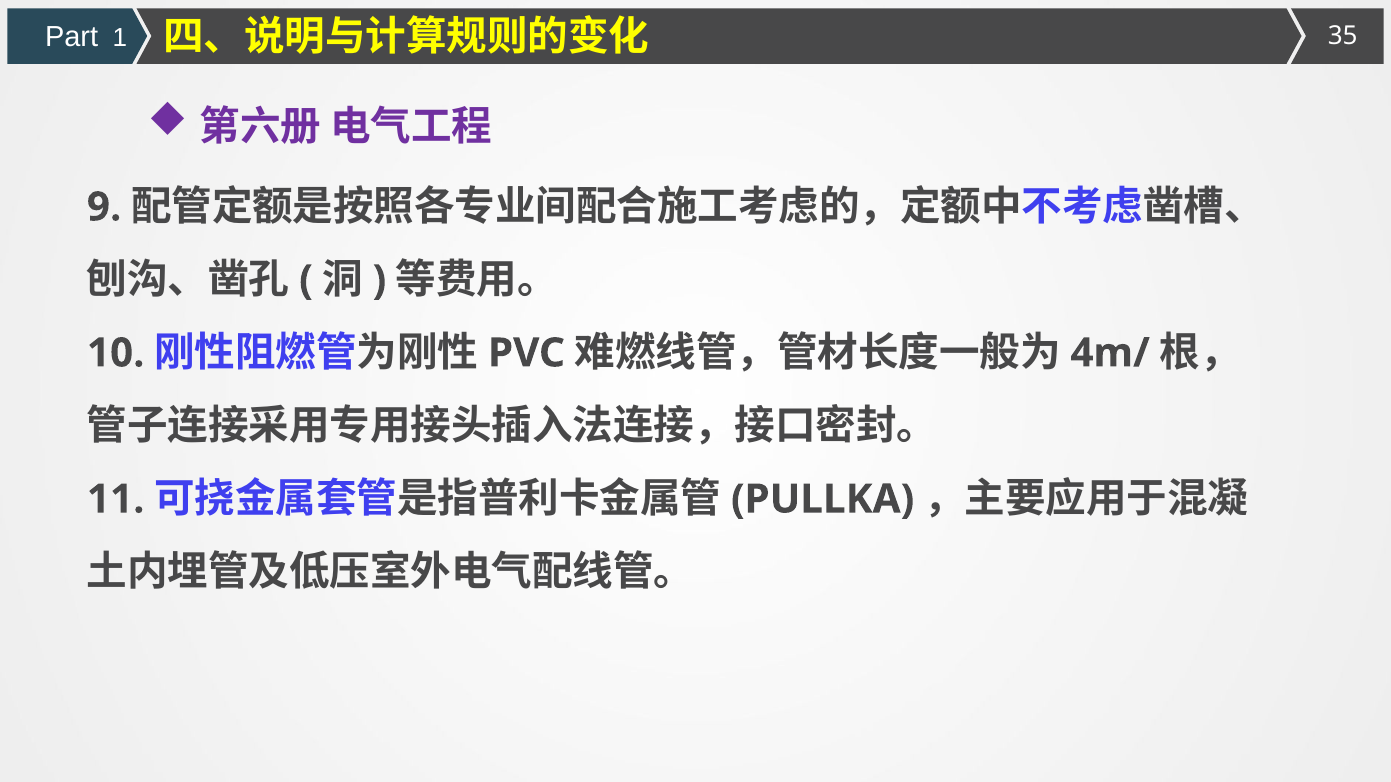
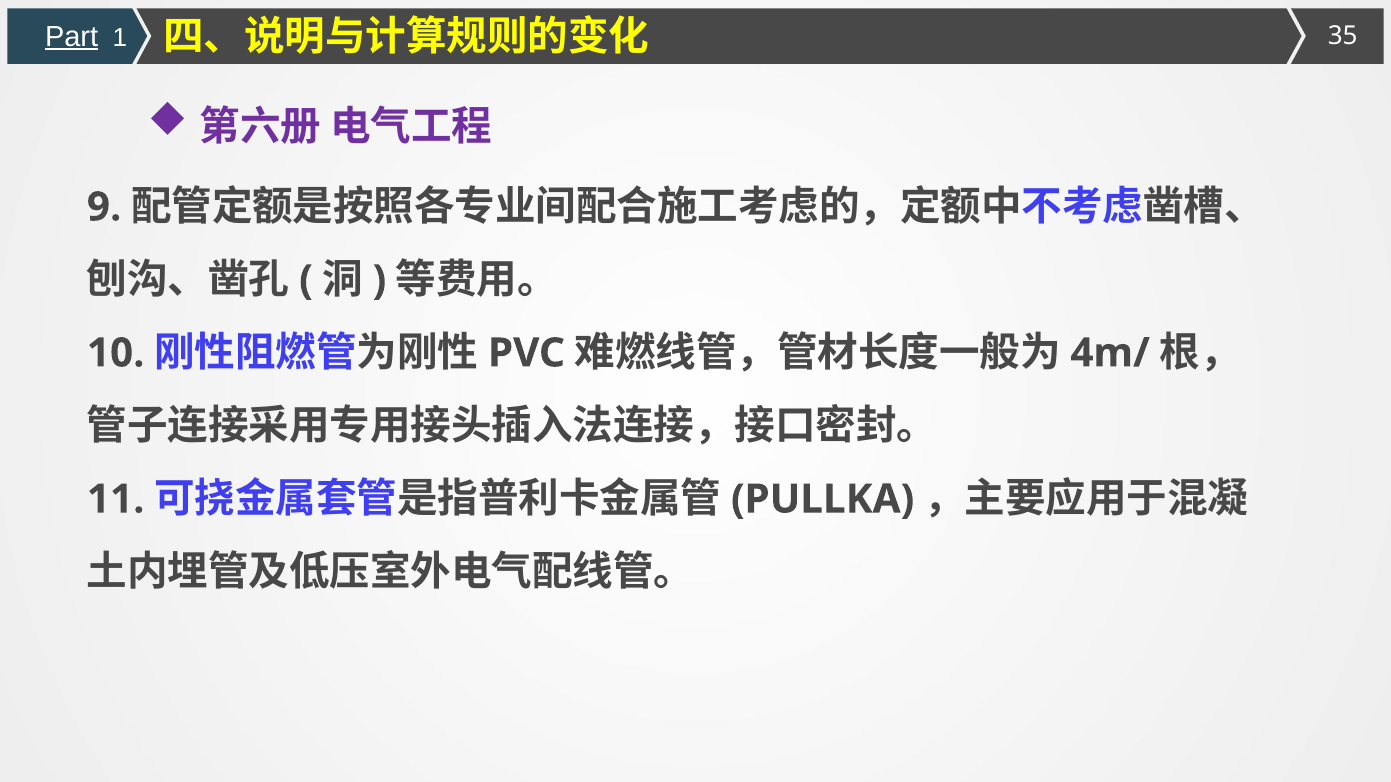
Part underline: none -> present (72, 37)
